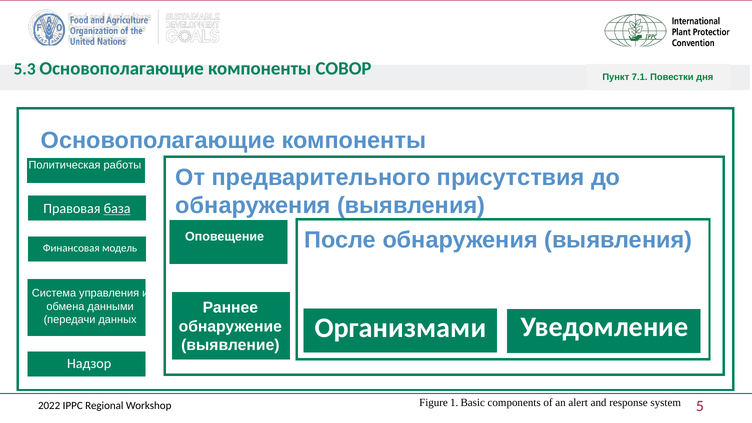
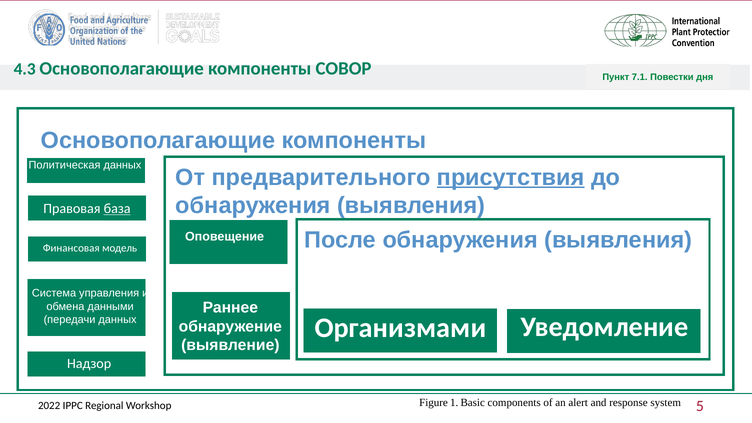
5.3: 5.3 -> 4.3 (25, 69)
Политическая работы: работы -> данных (122, 165)
присутствия underline: none -> present (511, 177)
